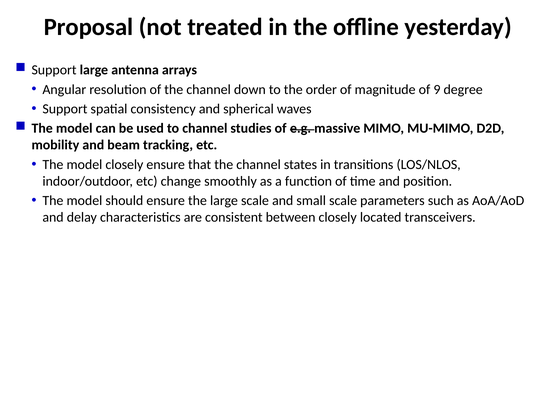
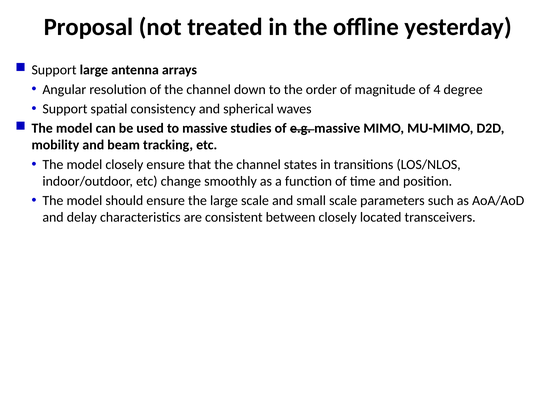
9: 9 -> 4 (437, 89)
to channel: channel -> massive (205, 128)
